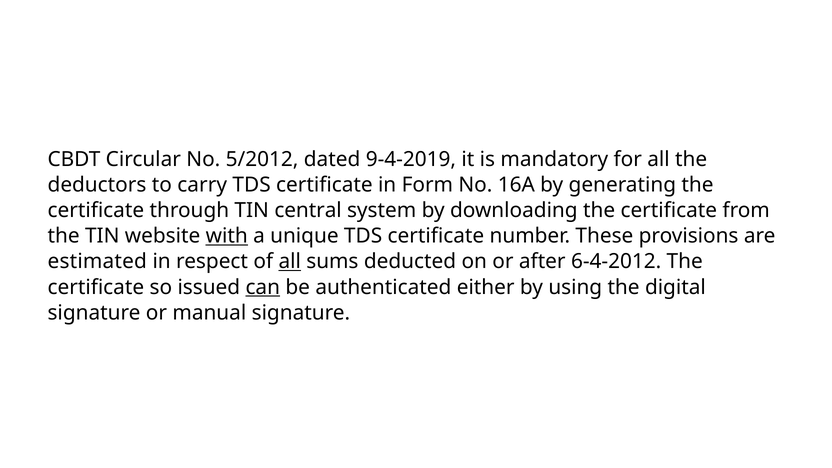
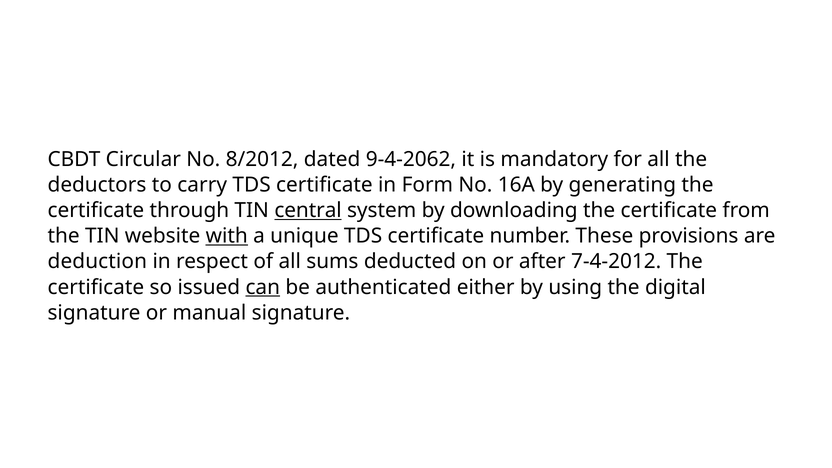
5/2012: 5/2012 -> 8/2012 (262, 159)
9-4-2019: 9-4-2019 -> 9-4-2062 (411, 159)
central underline: none -> present (308, 210)
estimated: estimated -> deduction (97, 262)
all underline: present -> none (290, 262)
6-4-2012: 6-4-2012 -> 7-4-2012 (616, 262)
